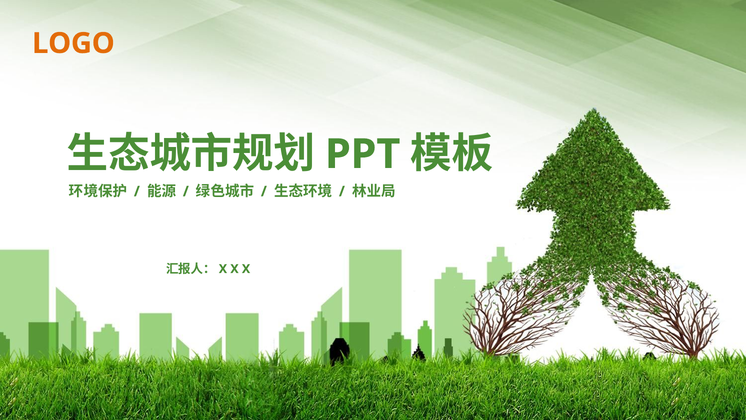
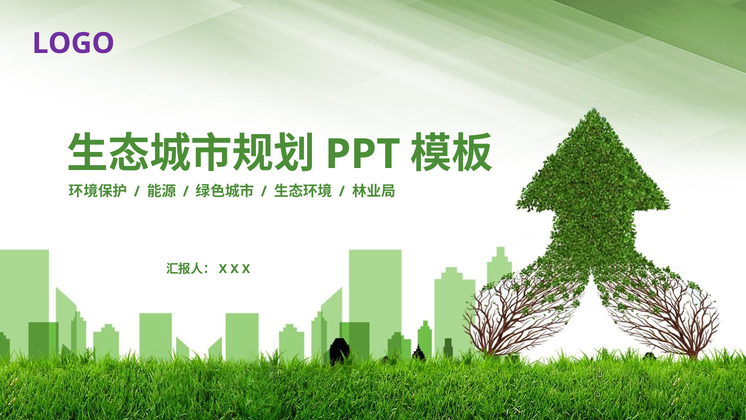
LOGO colour: orange -> purple (73, 43)
